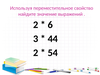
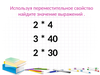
6: 6 -> 4 (50, 25)
44: 44 -> 40 (53, 39)
54: 54 -> 30 (53, 53)
